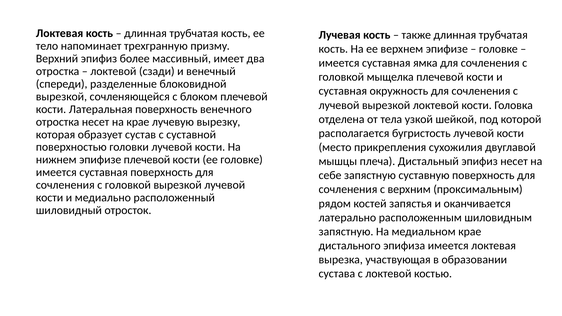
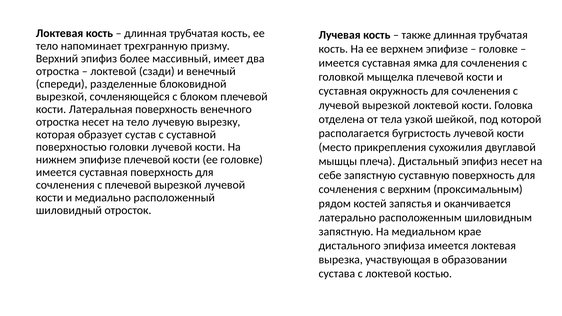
на крае: крае -> тело (138, 122)
головкой: головкой -> плечевой (128, 185)
